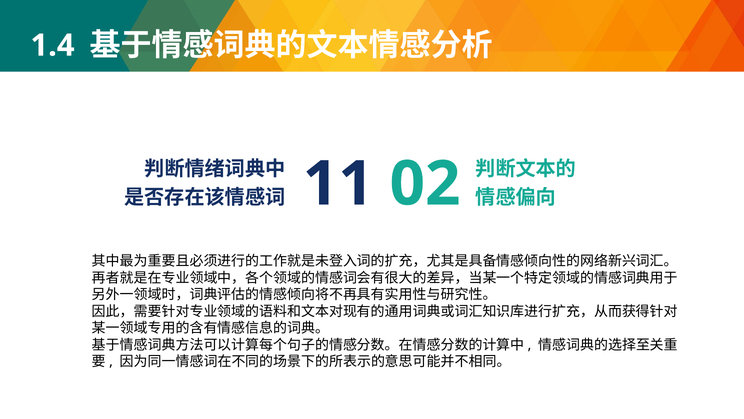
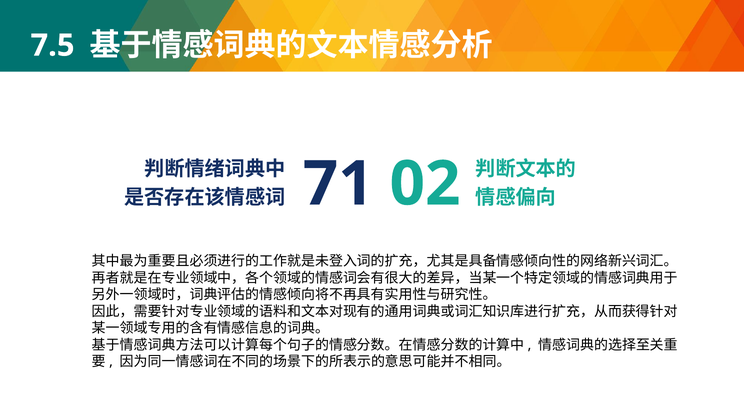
1.4: 1.4 -> 7.5 (52, 45)
11: 11 -> 71 (338, 184)
